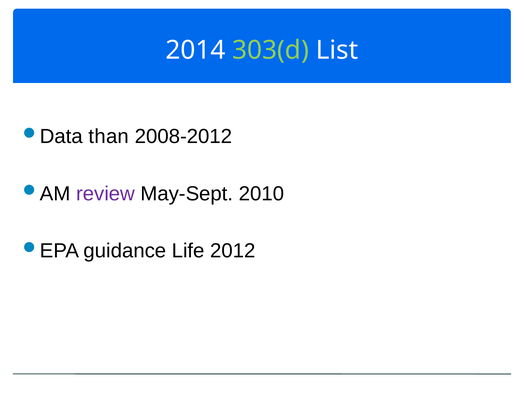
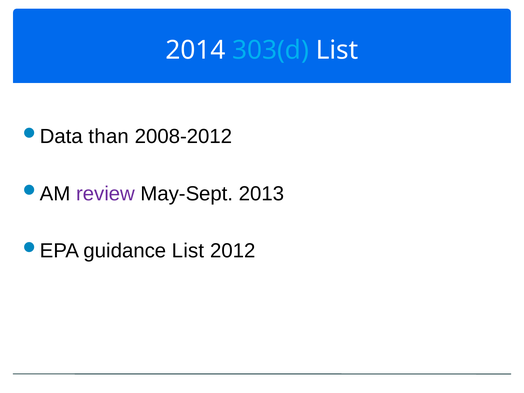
303(d colour: light green -> light blue (271, 50)
2010: 2010 -> 2013 (261, 194)
guidance Life: Life -> List (188, 251)
